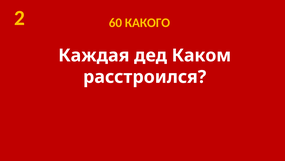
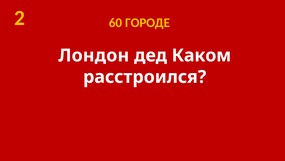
КАКОГО: КАКОГО -> ГОРОДЕ (148, 23)
Каждая: Каждая -> Лондон (94, 55)
